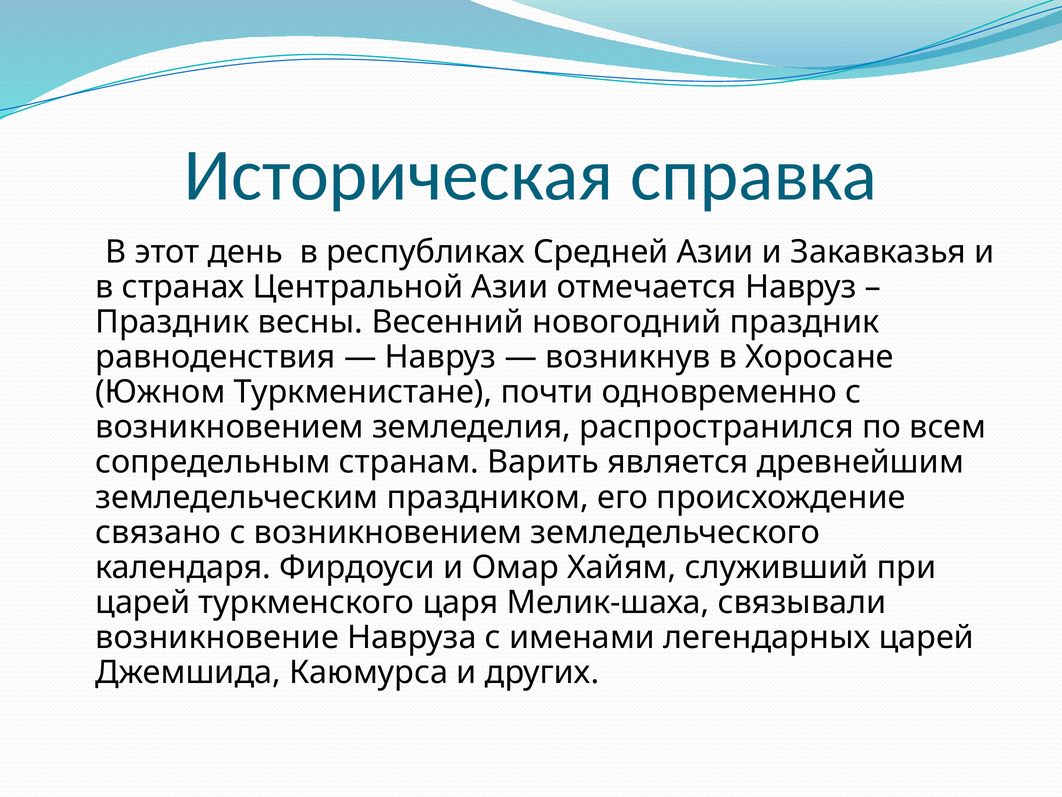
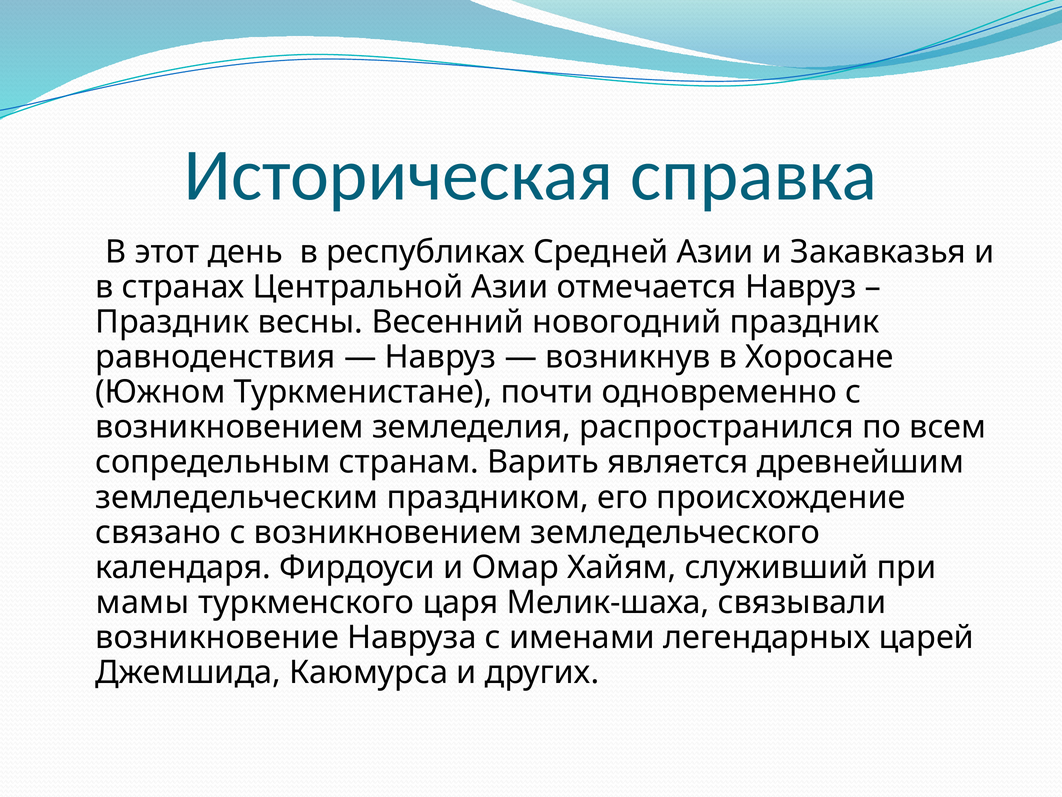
царей: царей -> мамы (143, 602)
